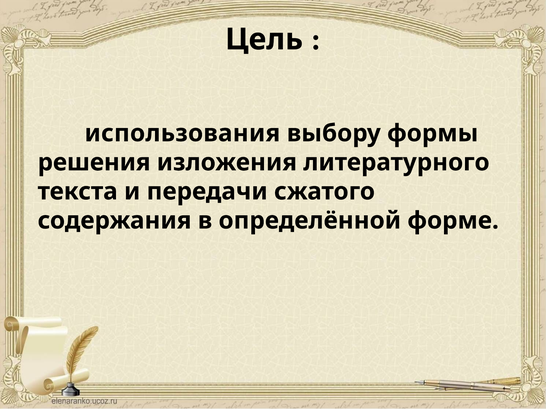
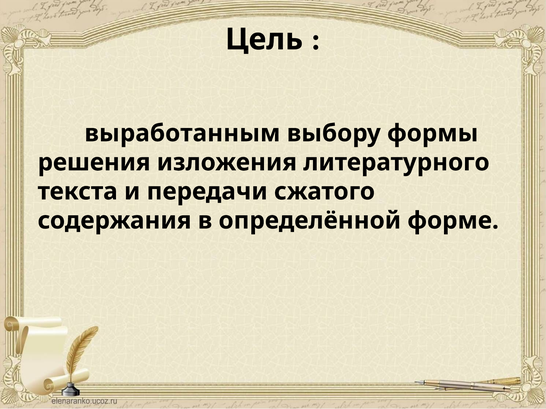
использования: использования -> выработанным (182, 133)
